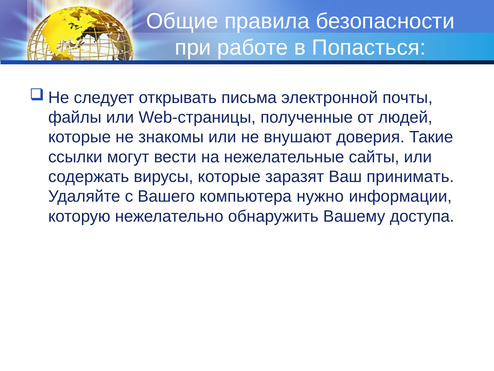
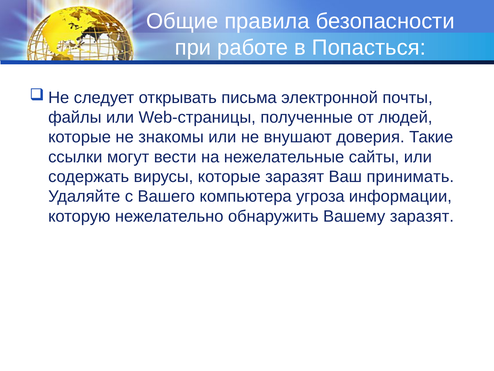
нужно: нужно -> угроза (320, 196)
Вашему доступа: доступа -> заразят (422, 216)
